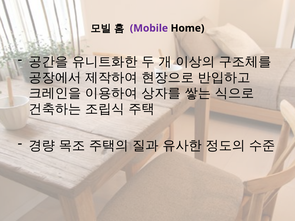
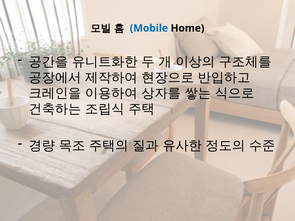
Mobile colour: purple -> blue (149, 28)
